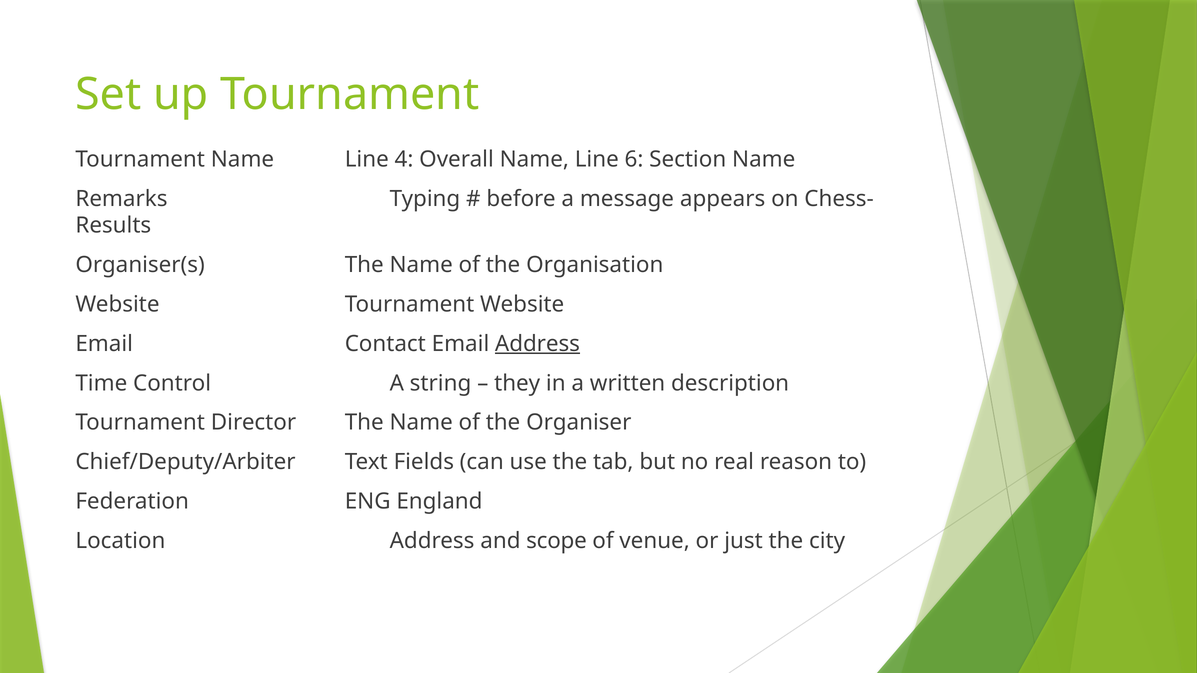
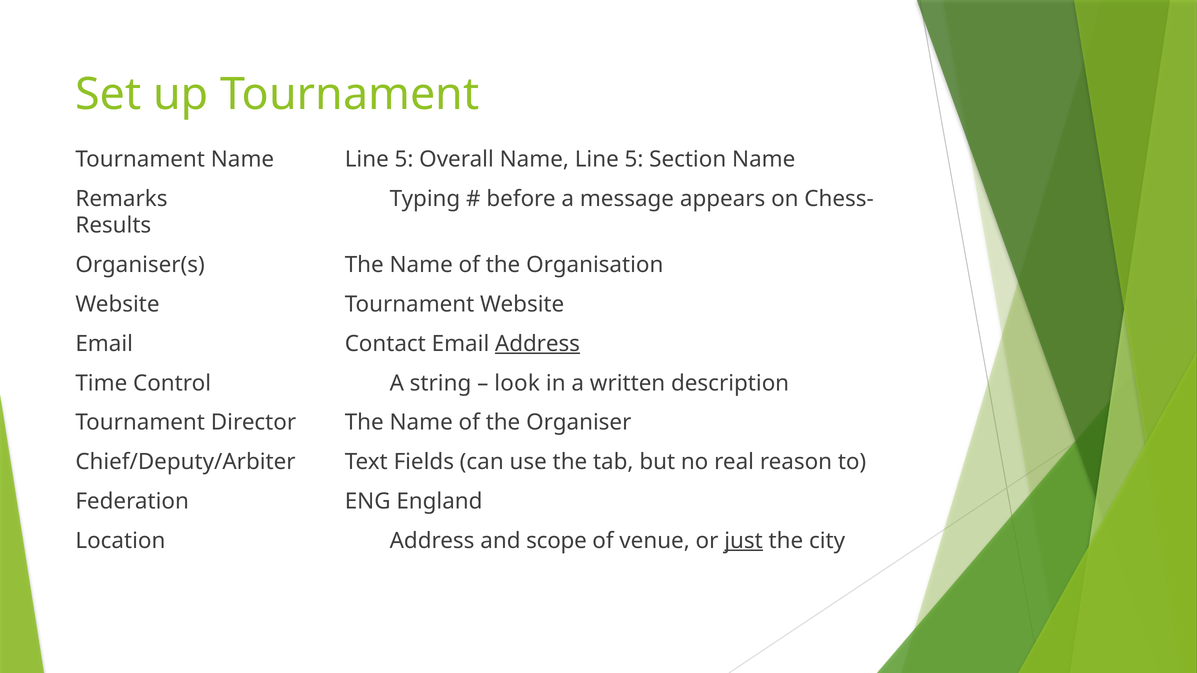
Tournament Name Line 4: 4 -> 5 (404, 159)
Overall Name Line 6: 6 -> 5 (634, 159)
they: they -> look (517, 383)
just underline: none -> present (744, 541)
